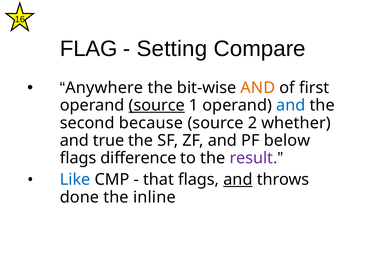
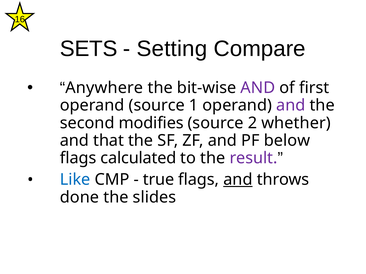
FLAG: FLAG -> SETS (89, 49)
AND colour: orange -> purple (258, 88)
source underline: present -> none (157, 106)
and colour: blue -> purple (291, 106)
because: because -> modifies (151, 123)
true: true -> that (109, 141)
difference: difference -> calculated (138, 158)
that: that -> true (159, 180)
inline: inline -> slides (154, 198)
